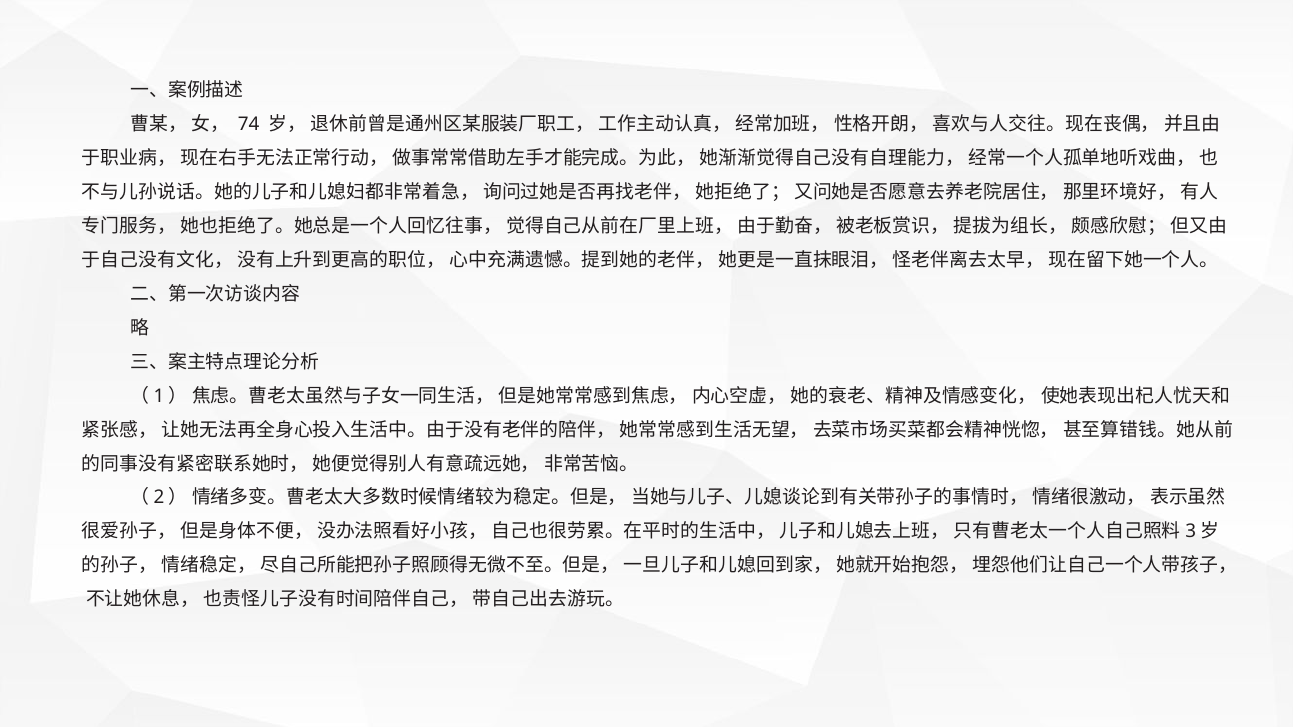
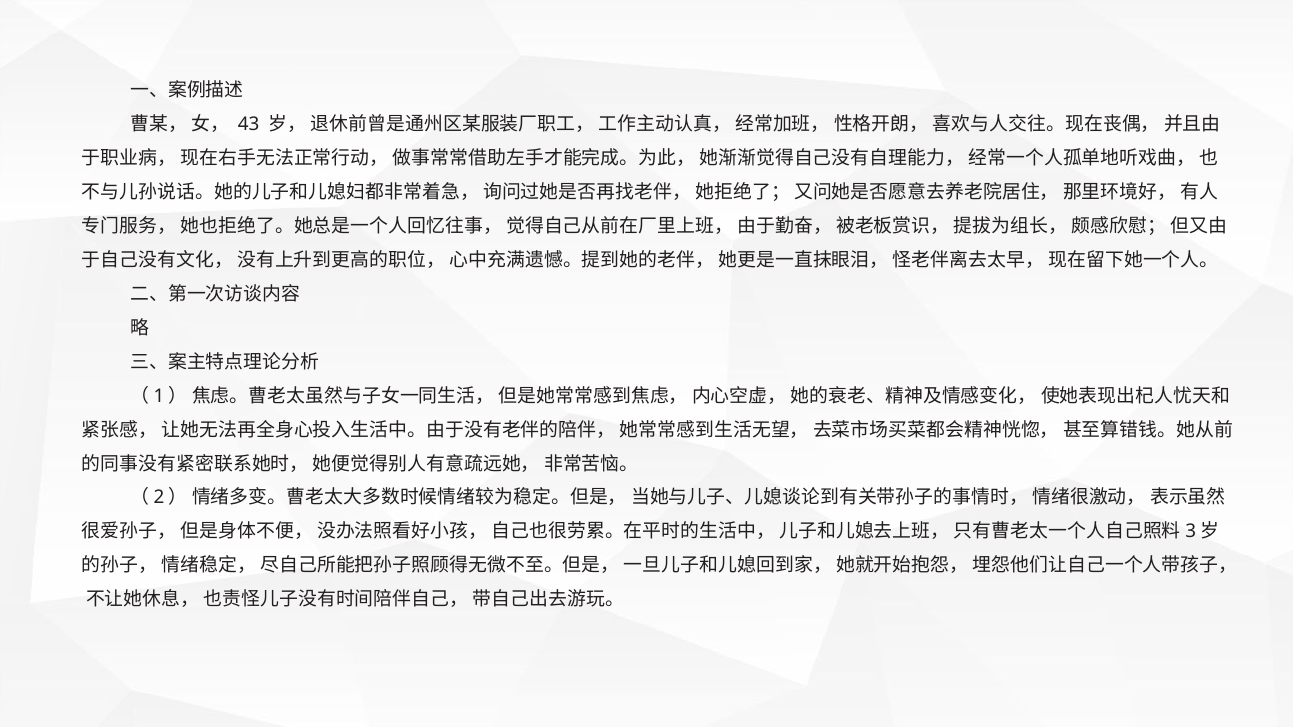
74: 74 -> 43 (249, 125)
